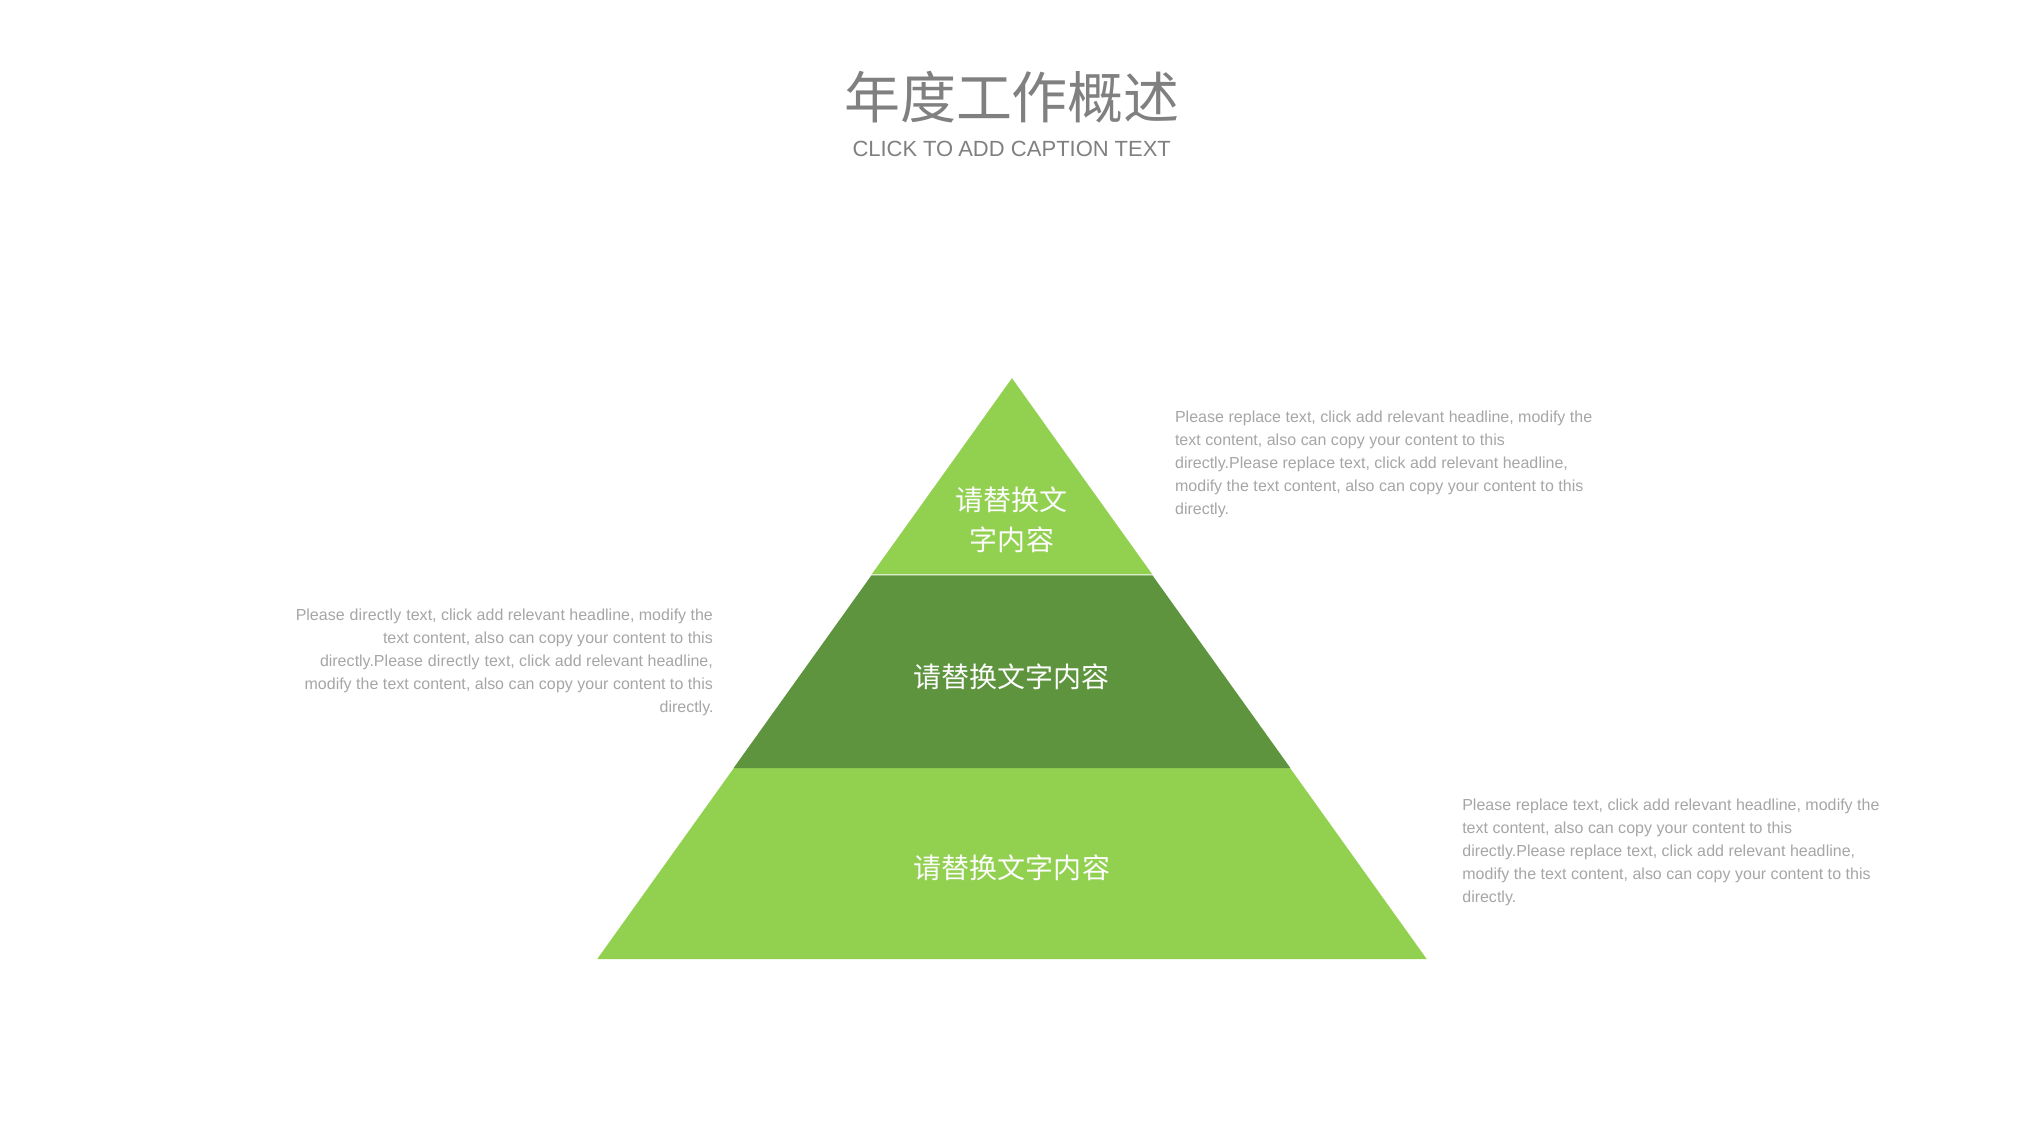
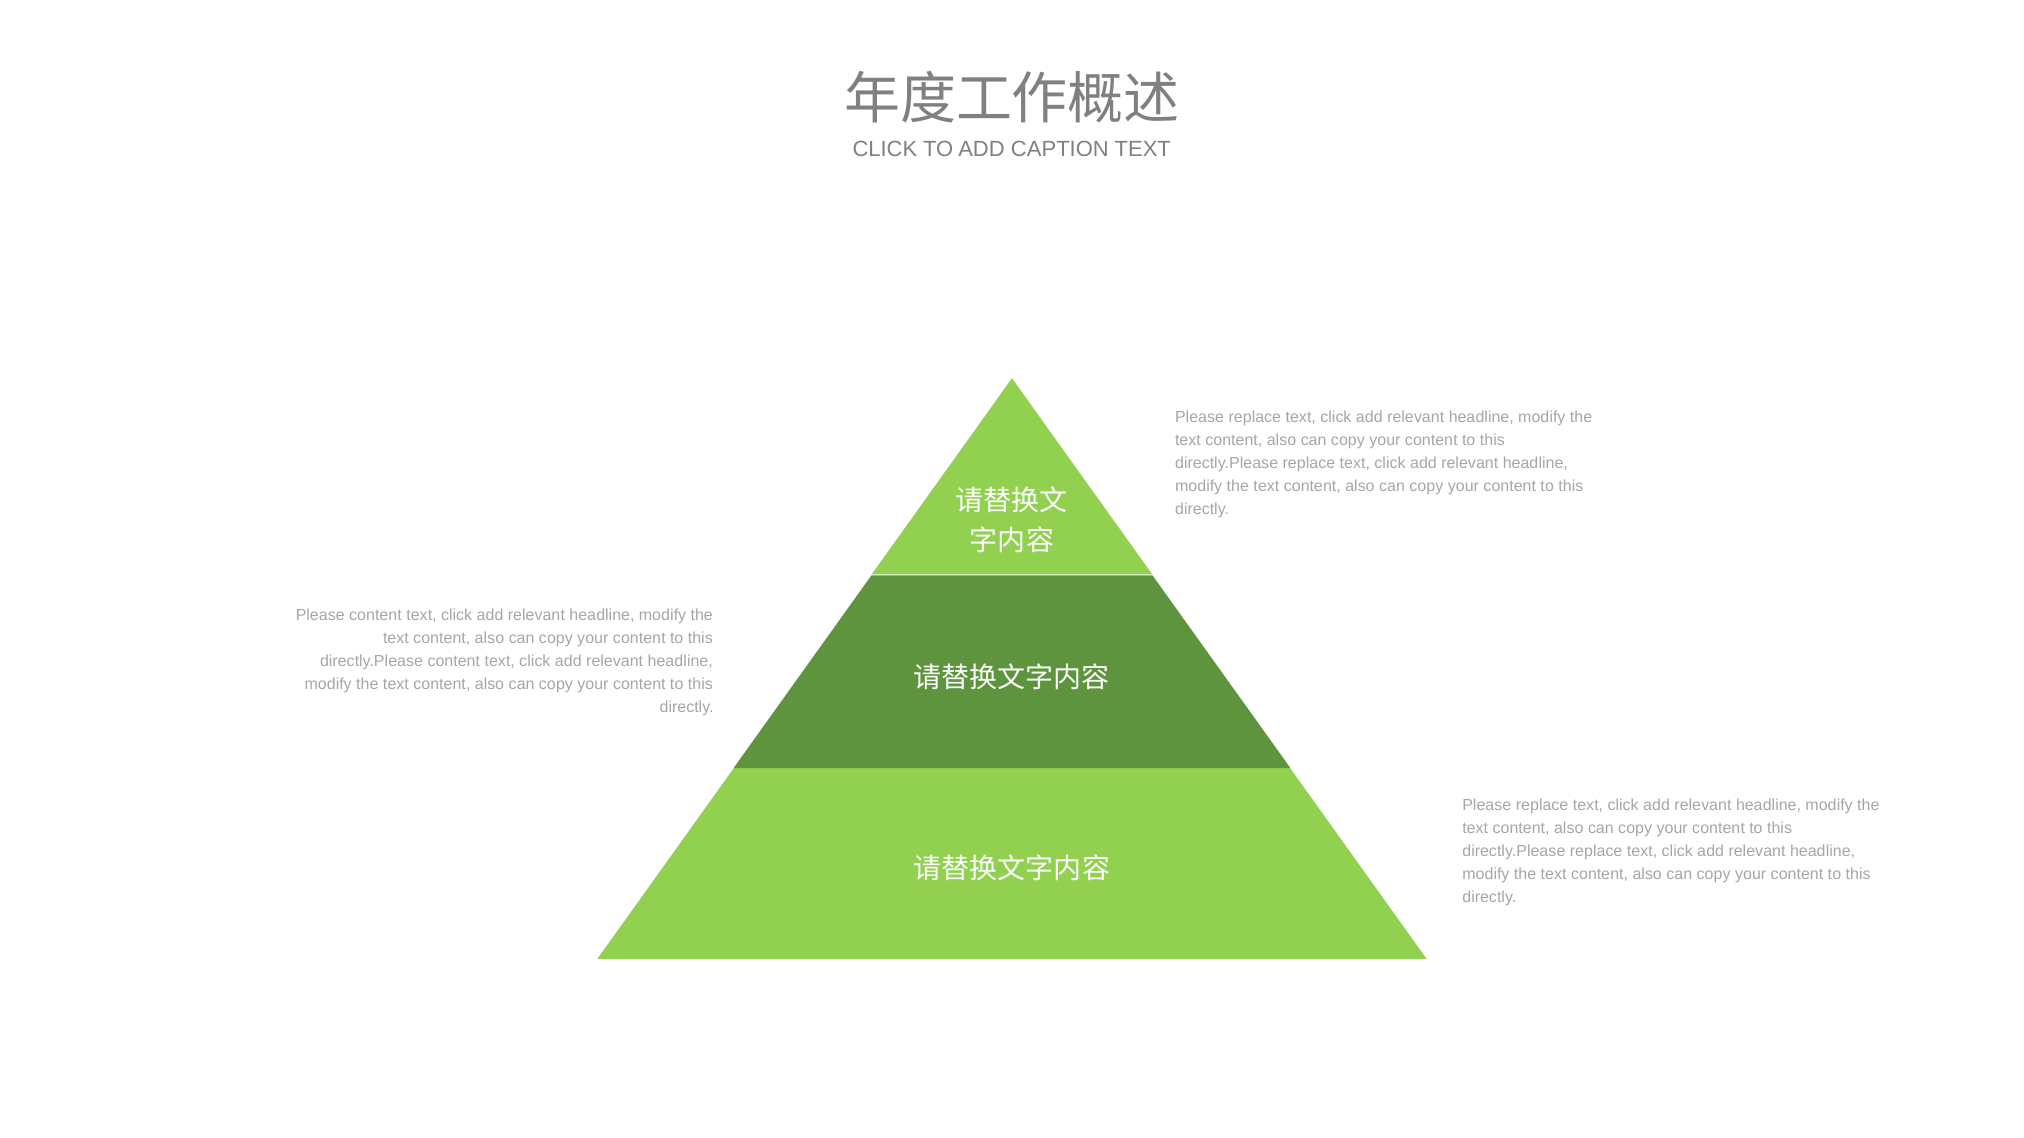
Please directly: directly -> content (375, 616)
directly.Please directly: directly -> content (454, 662)
